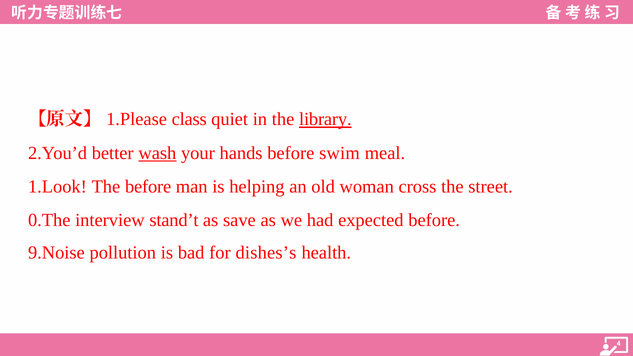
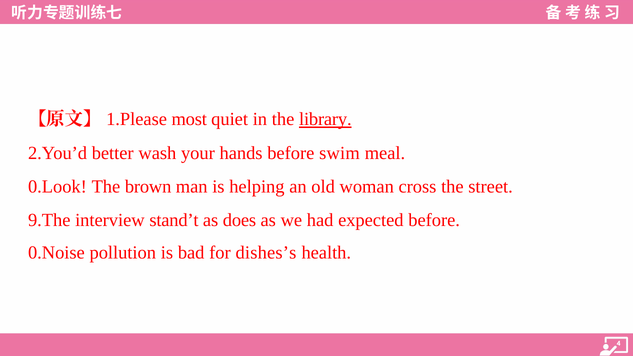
class: class -> most (189, 119)
wash underline: present -> none (157, 153)
1.Look: 1.Look -> 0.Look (57, 187)
The before: before -> brown (148, 187)
0.The: 0.The -> 9.The (49, 220)
save: save -> does (240, 220)
9.Noise: 9.Noise -> 0.Noise (56, 253)
